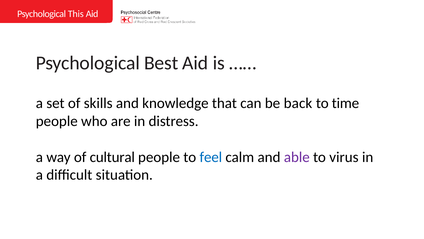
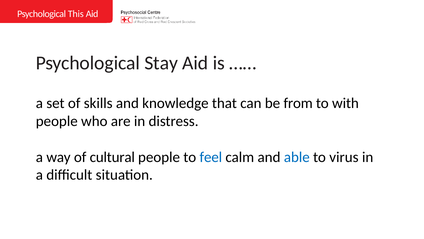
Best: Best -> Stay (161, 63)
back: back -> from (298, 103)
time: time -> with (345, 103)
able colour: purple -> blue (297, 157)
